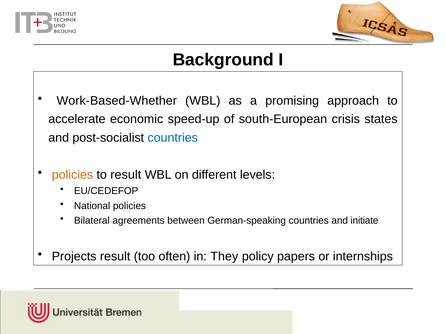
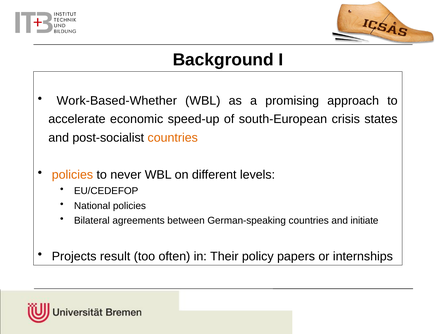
countries colour: blue -> orange (173, 138)
to result: result -> never (126, 175)
They: They -> Their (224, 257)
